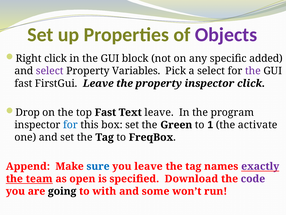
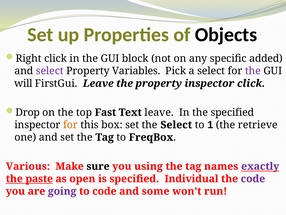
Objects colour: purple -> black (226, 35)
fast: fast -> will (23, 83)
the program: program -> specified (232, 112)
for colour: blue -> orange (70, 125)
the Green: Green -> Select (176, 125)
activate: activate -> retrieve (258, 125)
Append: Append -> Various (28, 166)
sure colour: blue -> black (98, 166)
you leave: leave -> using (148, 166)
team: team -> paste (39, 178)
Download: Download -> Individual (191, 178)
going colour: black -> purple (62, 191)
to with: with -> code (104, 191)
